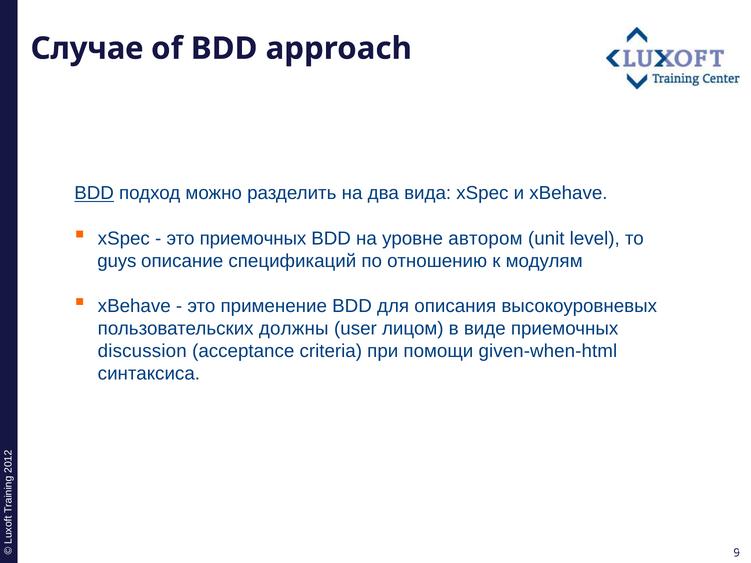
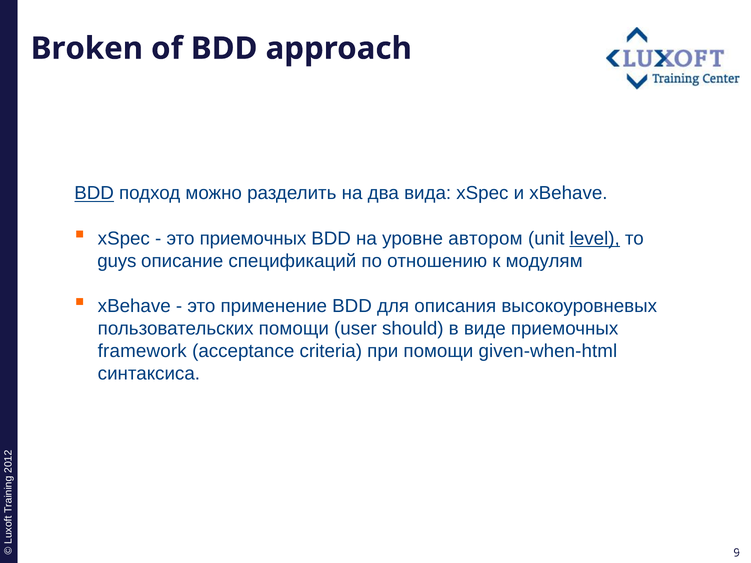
Случае: Случае -> Broken (87, 49)
level underline: none -> present (595, 238)
пользовательских должны: должны -> помощи (294, 329)
лицом: лицом -> should (413, 329)
discussion: discussion -> framework (142, 351)
